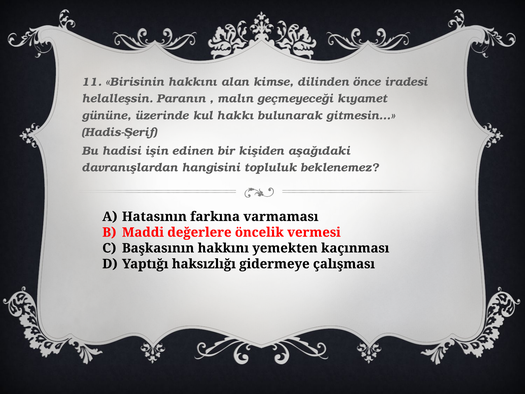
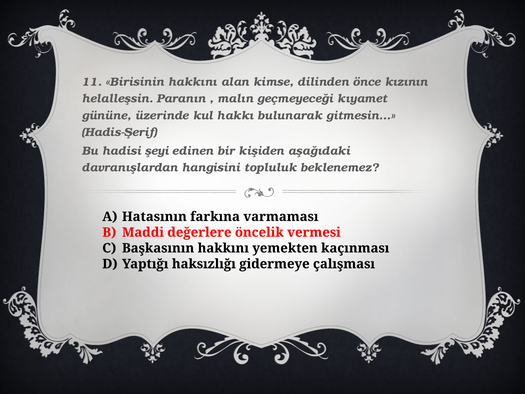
iradesi: iradesi -> kızının (406, 82)
işin: işin -> şeyi (157, 151)
